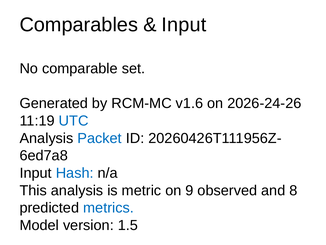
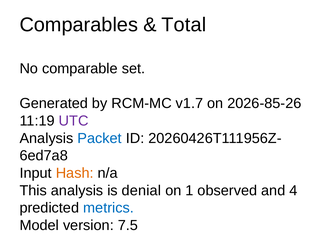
Input: Input -> Total (184, 25)
v1.6: v1.6 -> v1.7 (189, 103)
2026-24-26: 2026-24-26 -> 2026-85-26 (264, 103)
UTC colour: blue -> purple (74, 121)
Hash colour: blue -> orange (75, 173)
metric: metric -> denial (141, 190)
9: 9 -> 1 (189, 190)
8: 8 -> 4 (293, 190)
1.5: 1.5 -> 7.5 (128, 225)
